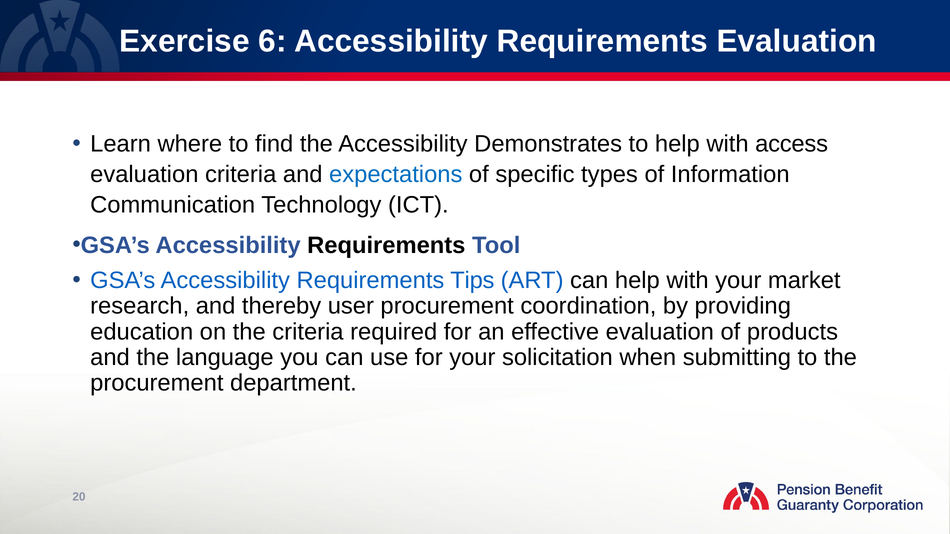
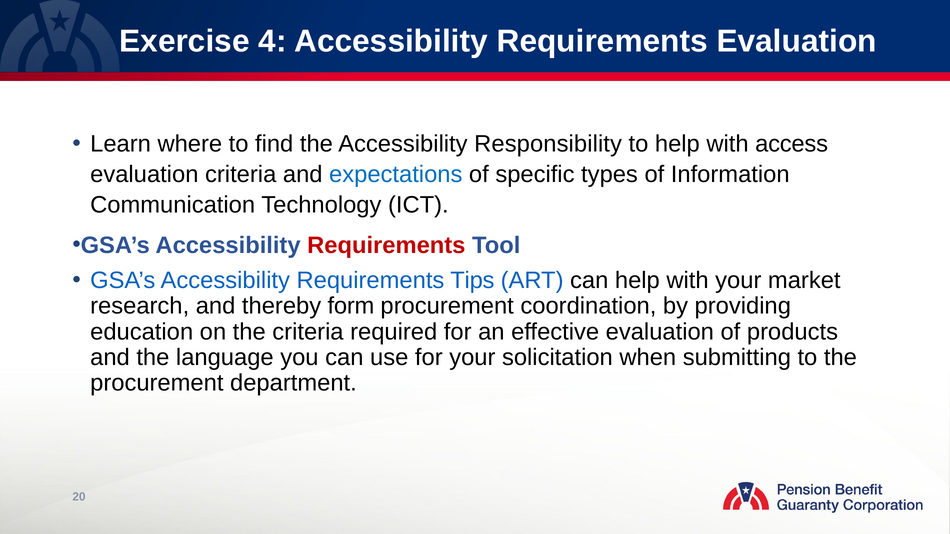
6: 6 -> 4 (272, 41)
Demonstrates: Demonstrates -> Responsibility (548, 144)
Requirements colour: black -> red (386, 246)
user: user -> form (351, 306)
